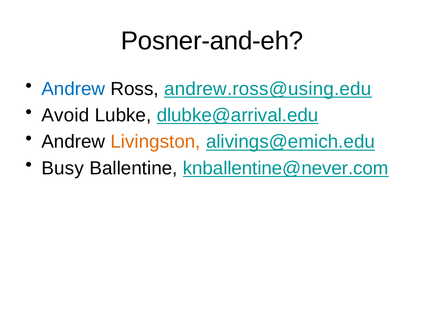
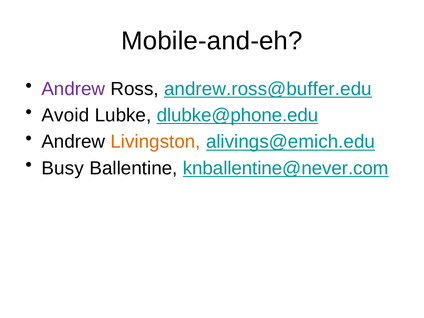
Posner-and-eh: Posner-and-eh -> Mobile-and-eh (212, 41)
Andrew colour: blue -> purple (73, 89)
andrew.ross@using.edu: andrew.ross@using.edu -> andrew.ross@buffer.edu (268, 89)
dlubke@arrival.edu: dlubke@arrival.edu -> dlubke@phone.edu (238, 115)
